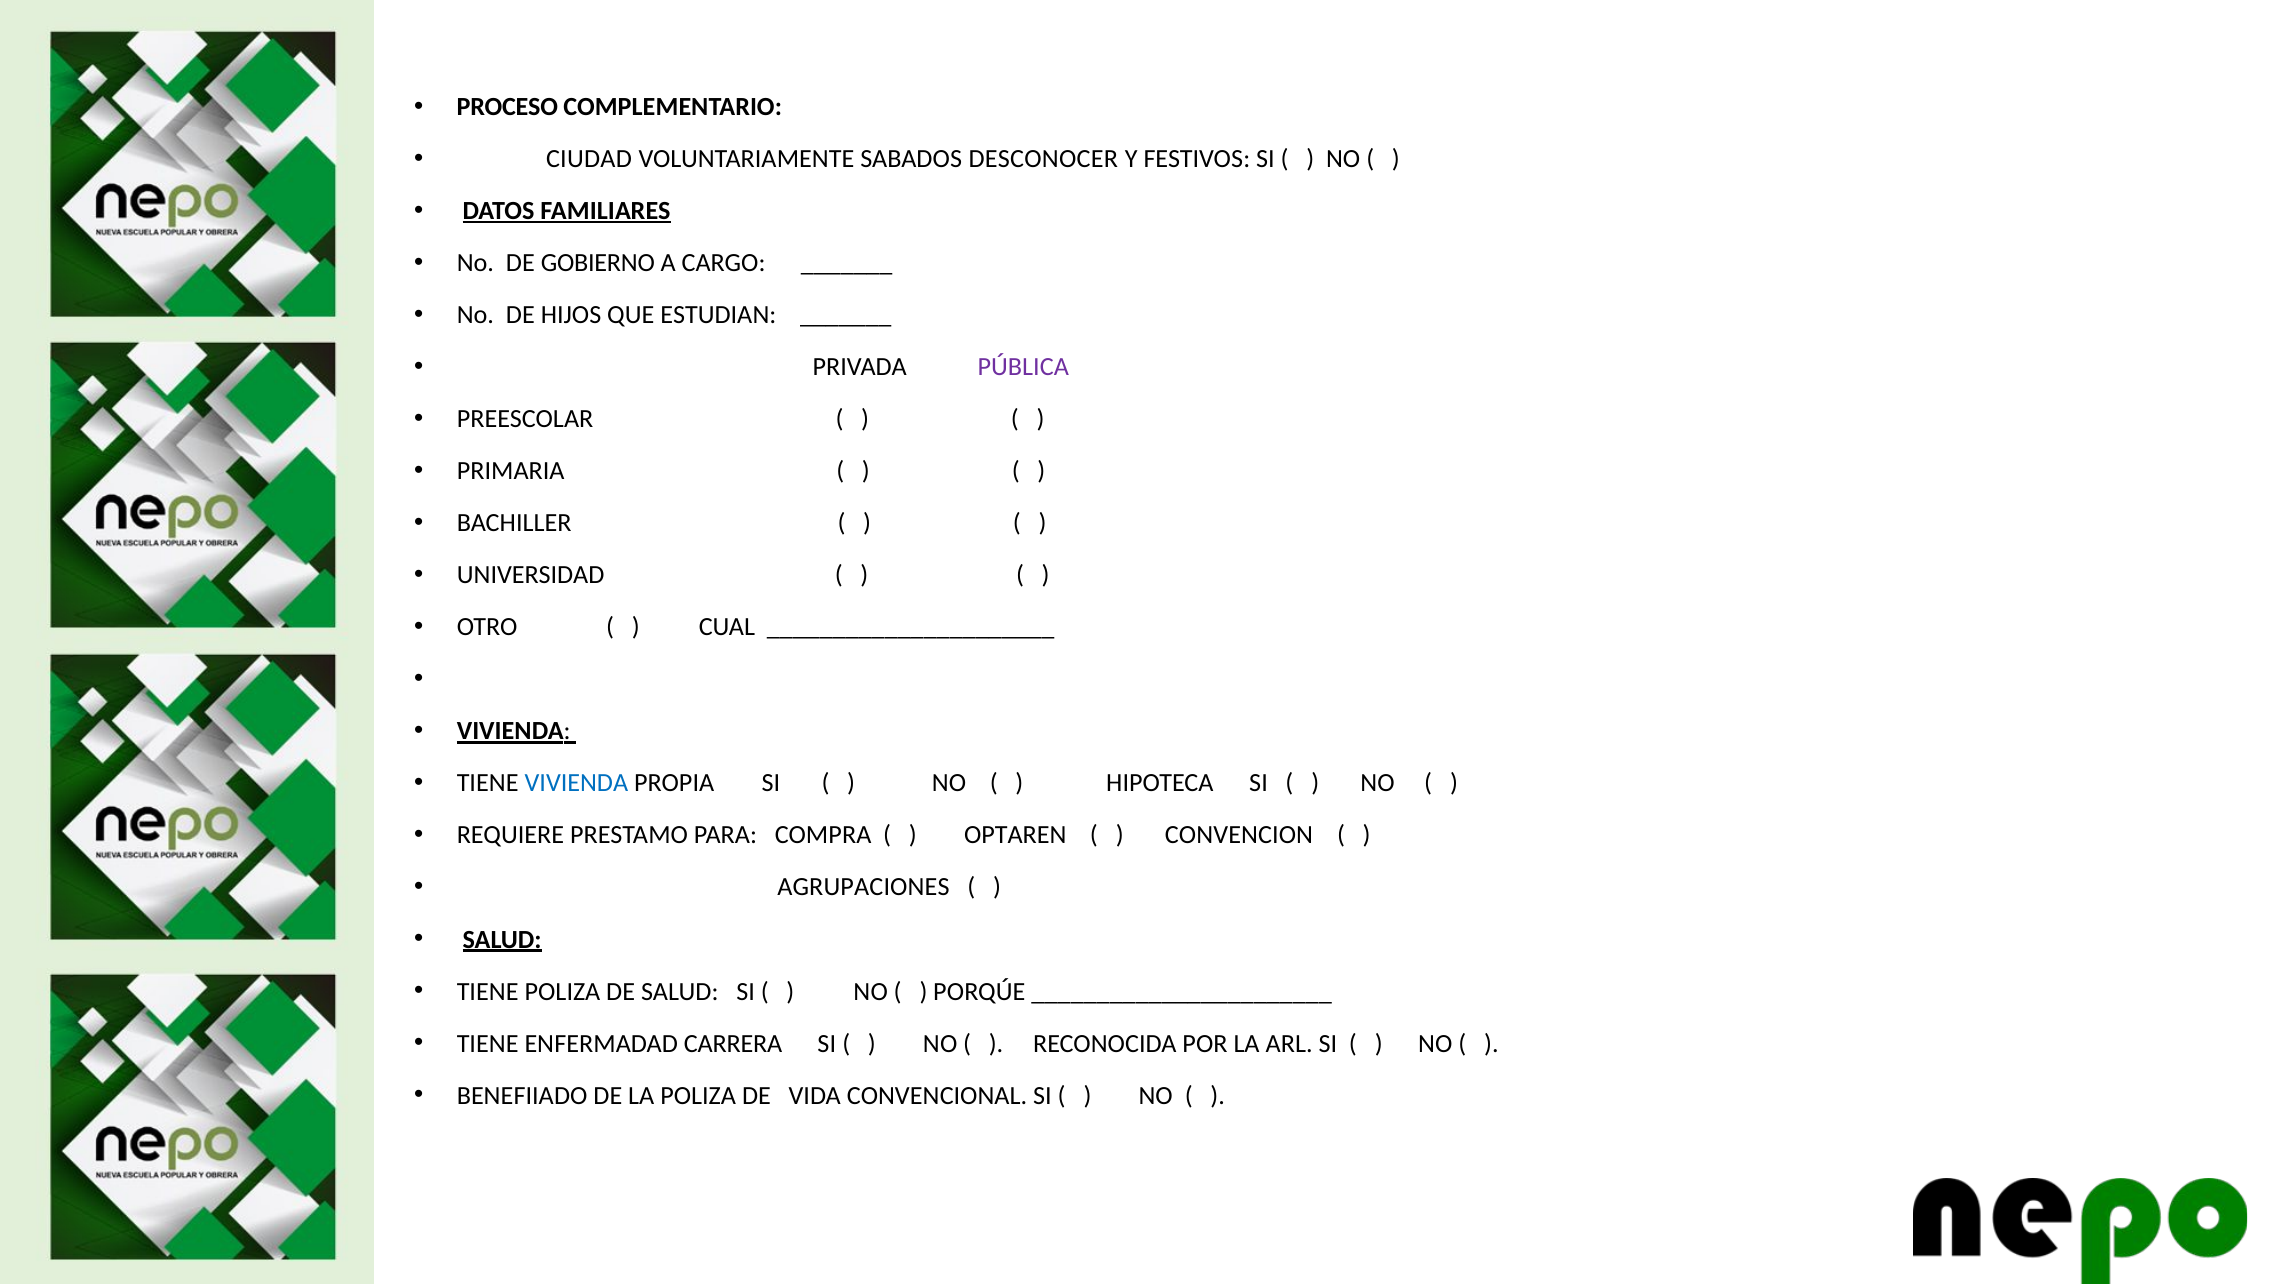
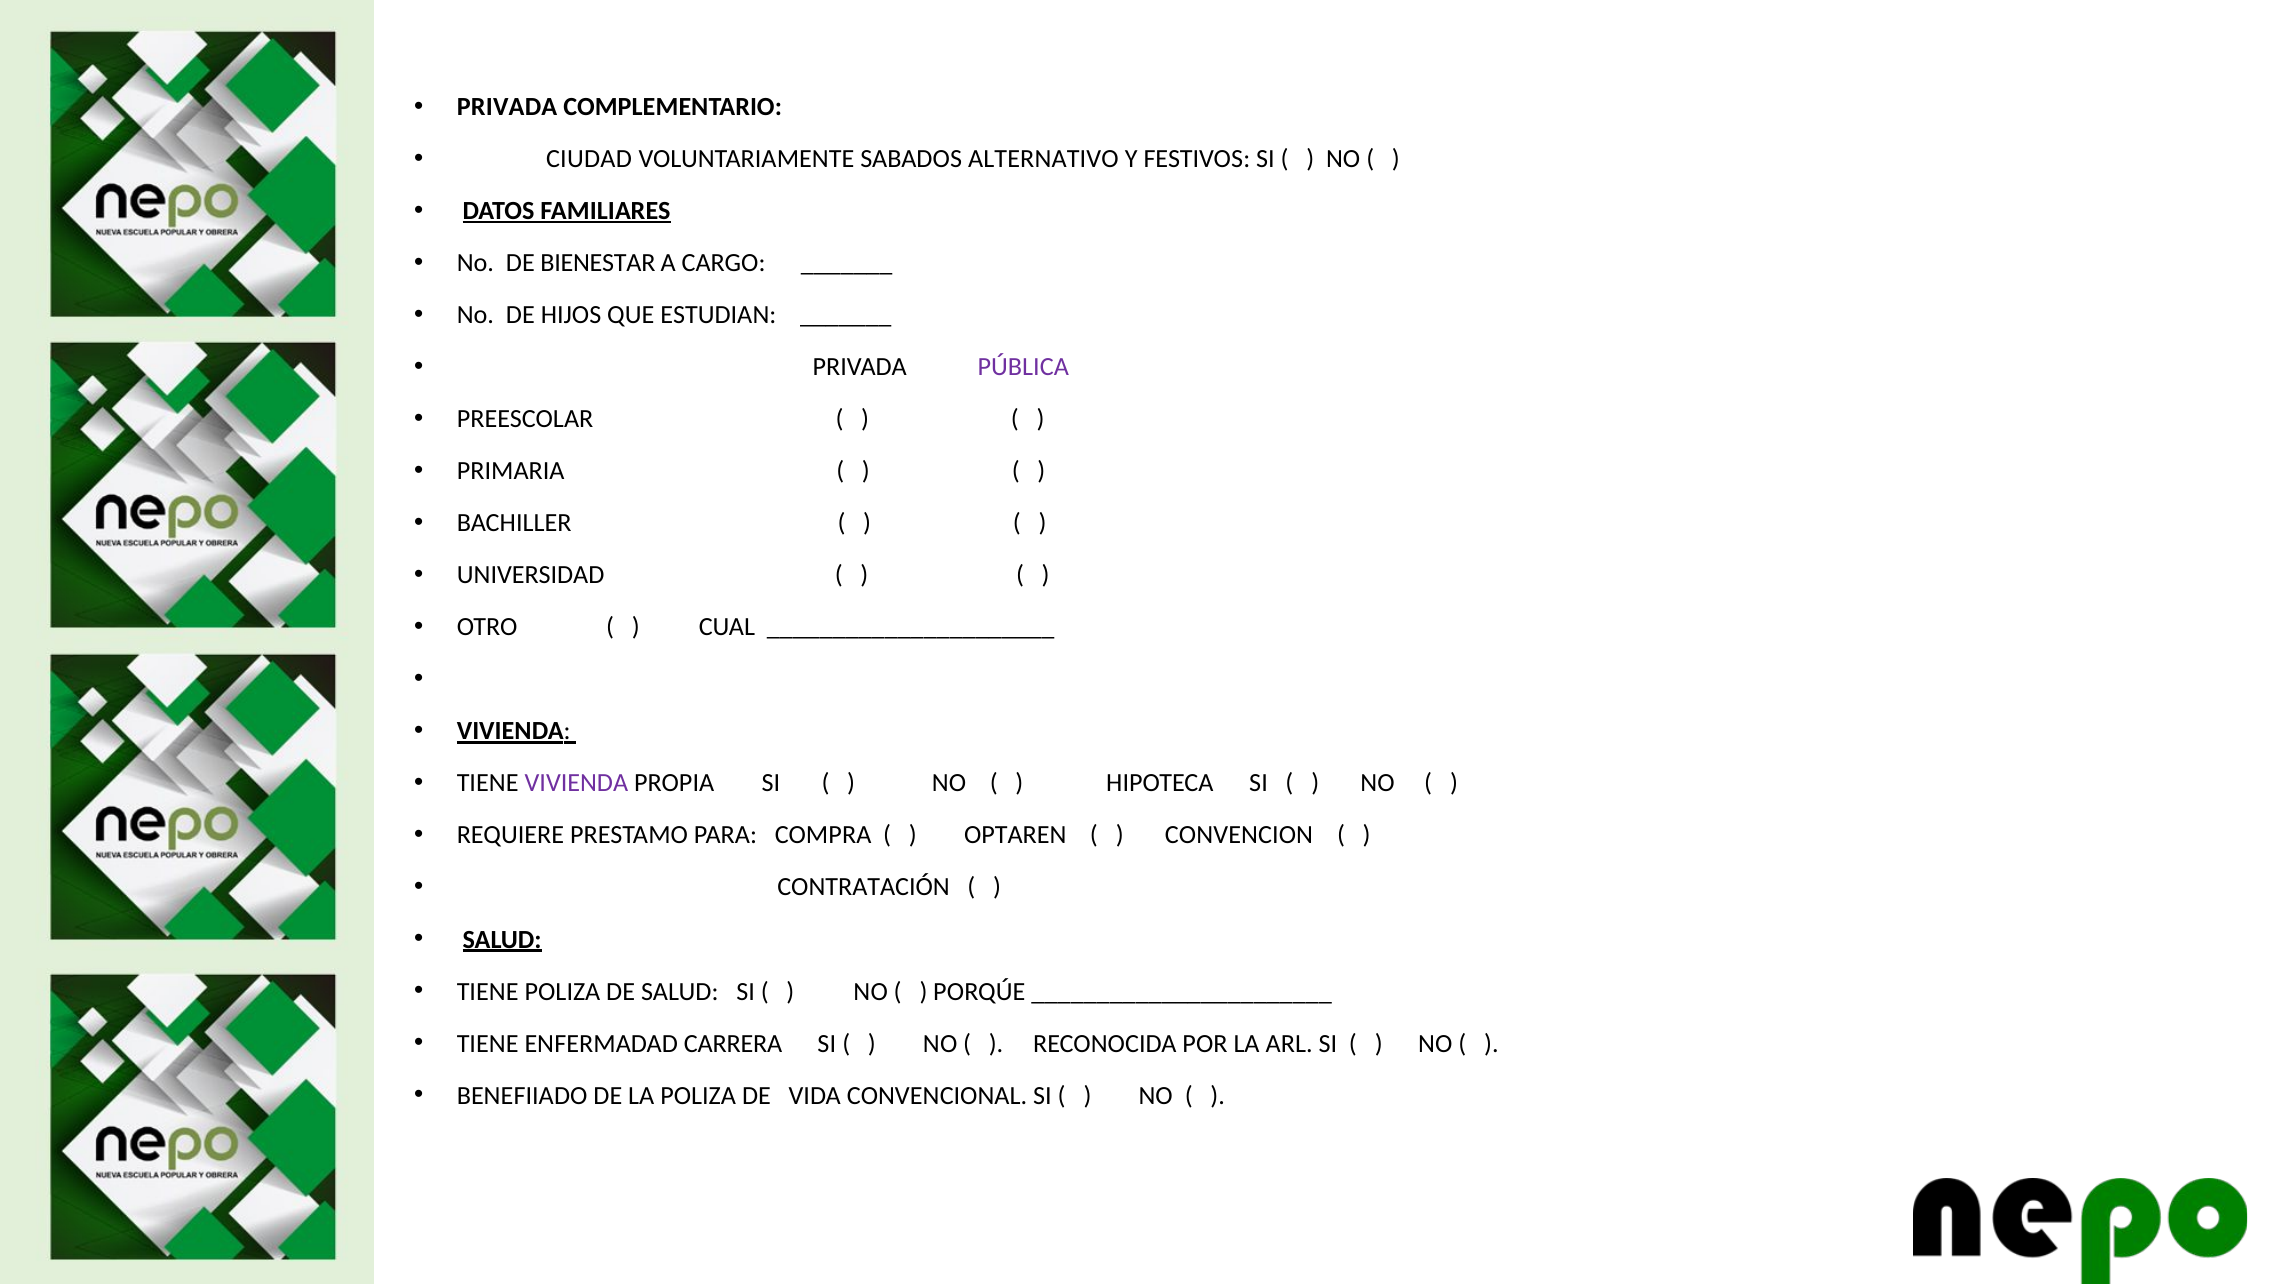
PROCESO: PROCESO -> PRIVADA (507, 107)
DESCONOCER: DESCONOCER -> ALTERNATIVO (1043, 159)
GOBIERNO: GOBIERNO -> BIENESTAR (598, 263)
VIVIENDA colour: blue -> purple (576, 783)
AGRUPACIONES: AGRUPACIONES -> CONTRATACIÓN (864, 887)
